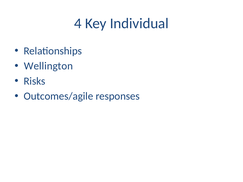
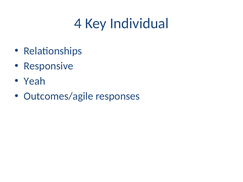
Wellington: Wellington -> Responsive (48, 66)
Risks: Risks -> Yeah (35, 81)
